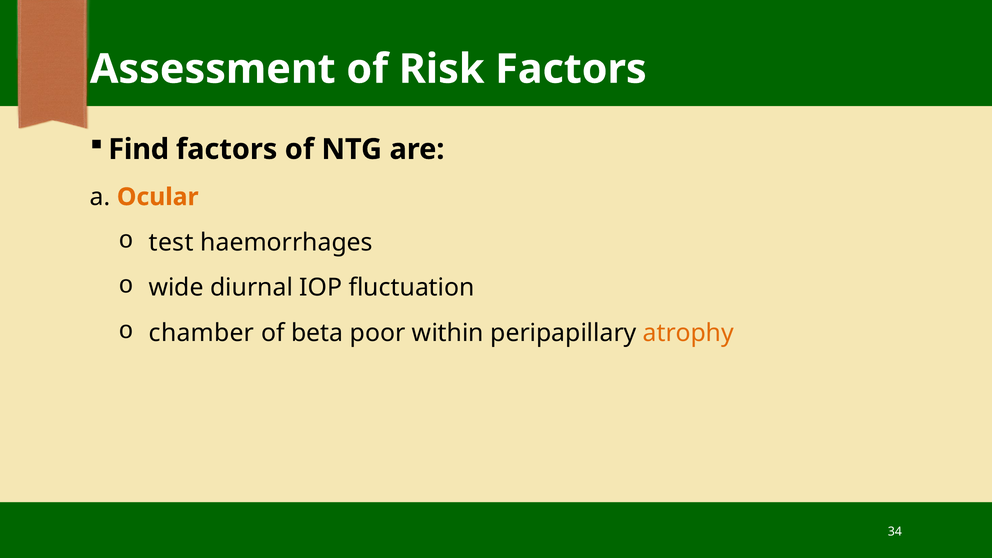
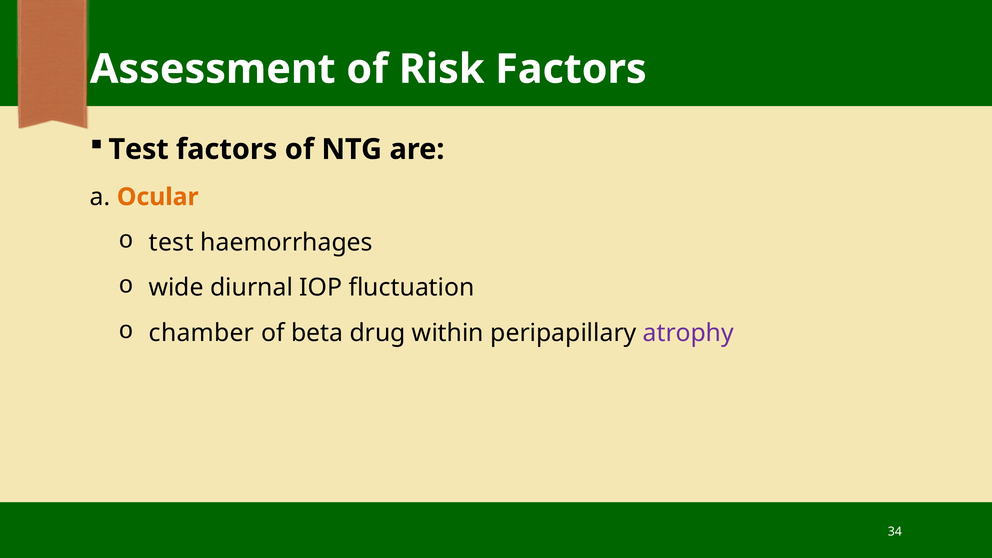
Find: Find -> Test (139, 149)
poor: poor -> drug (378, 333)
atrophy colour: orange -> purple (688, 333)
